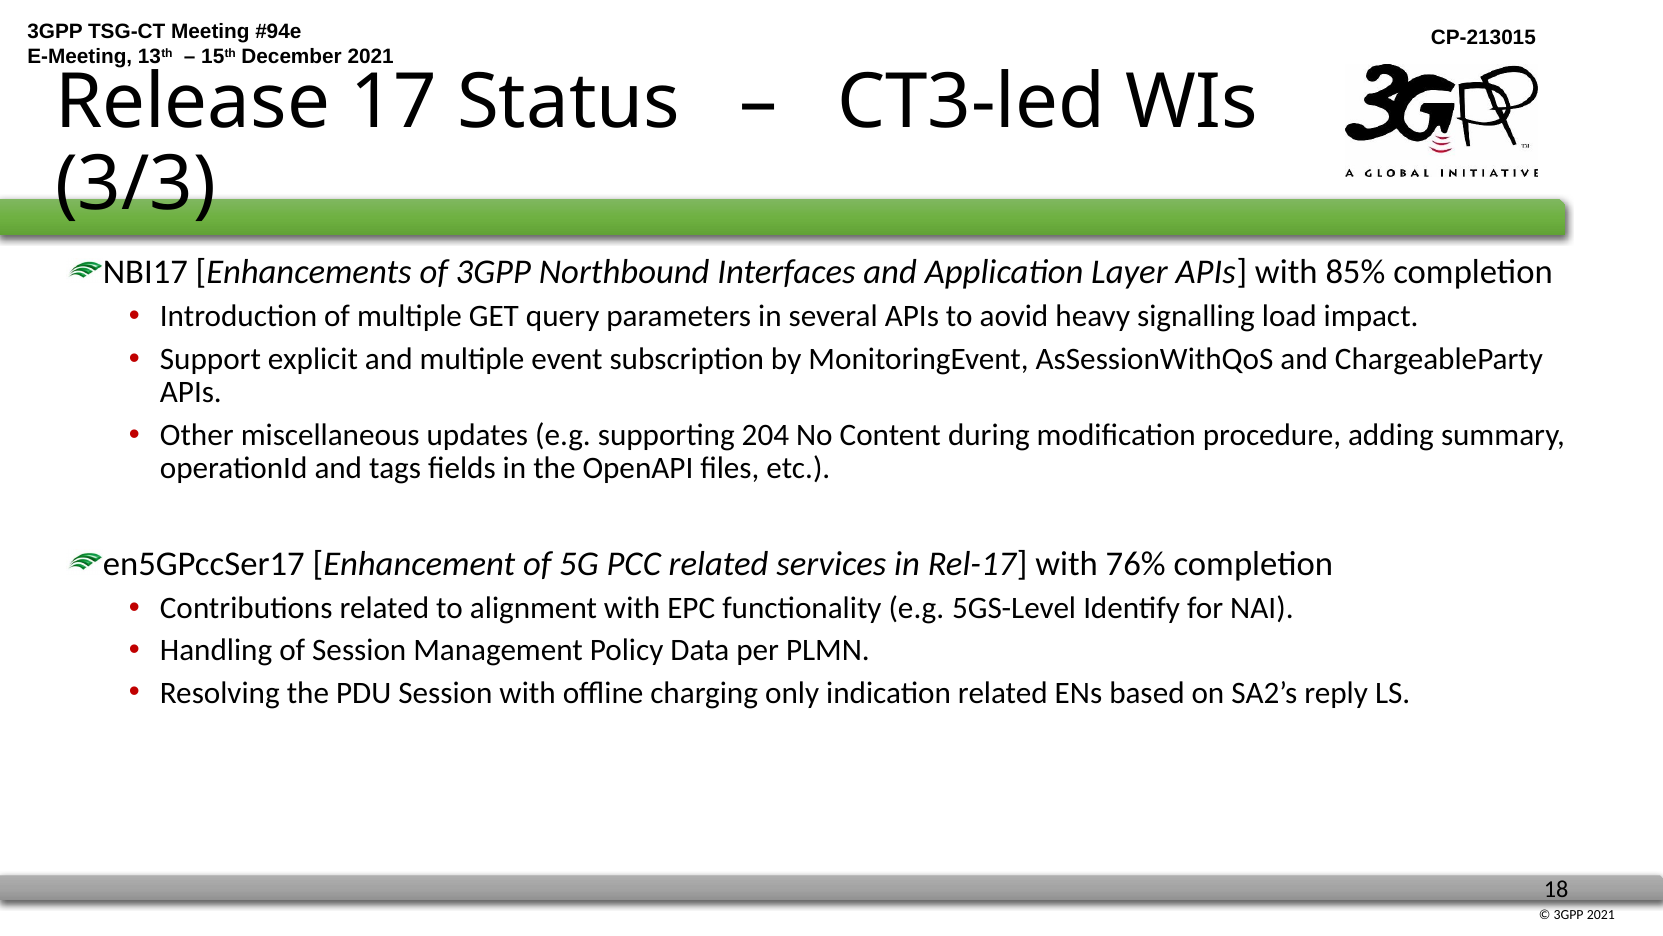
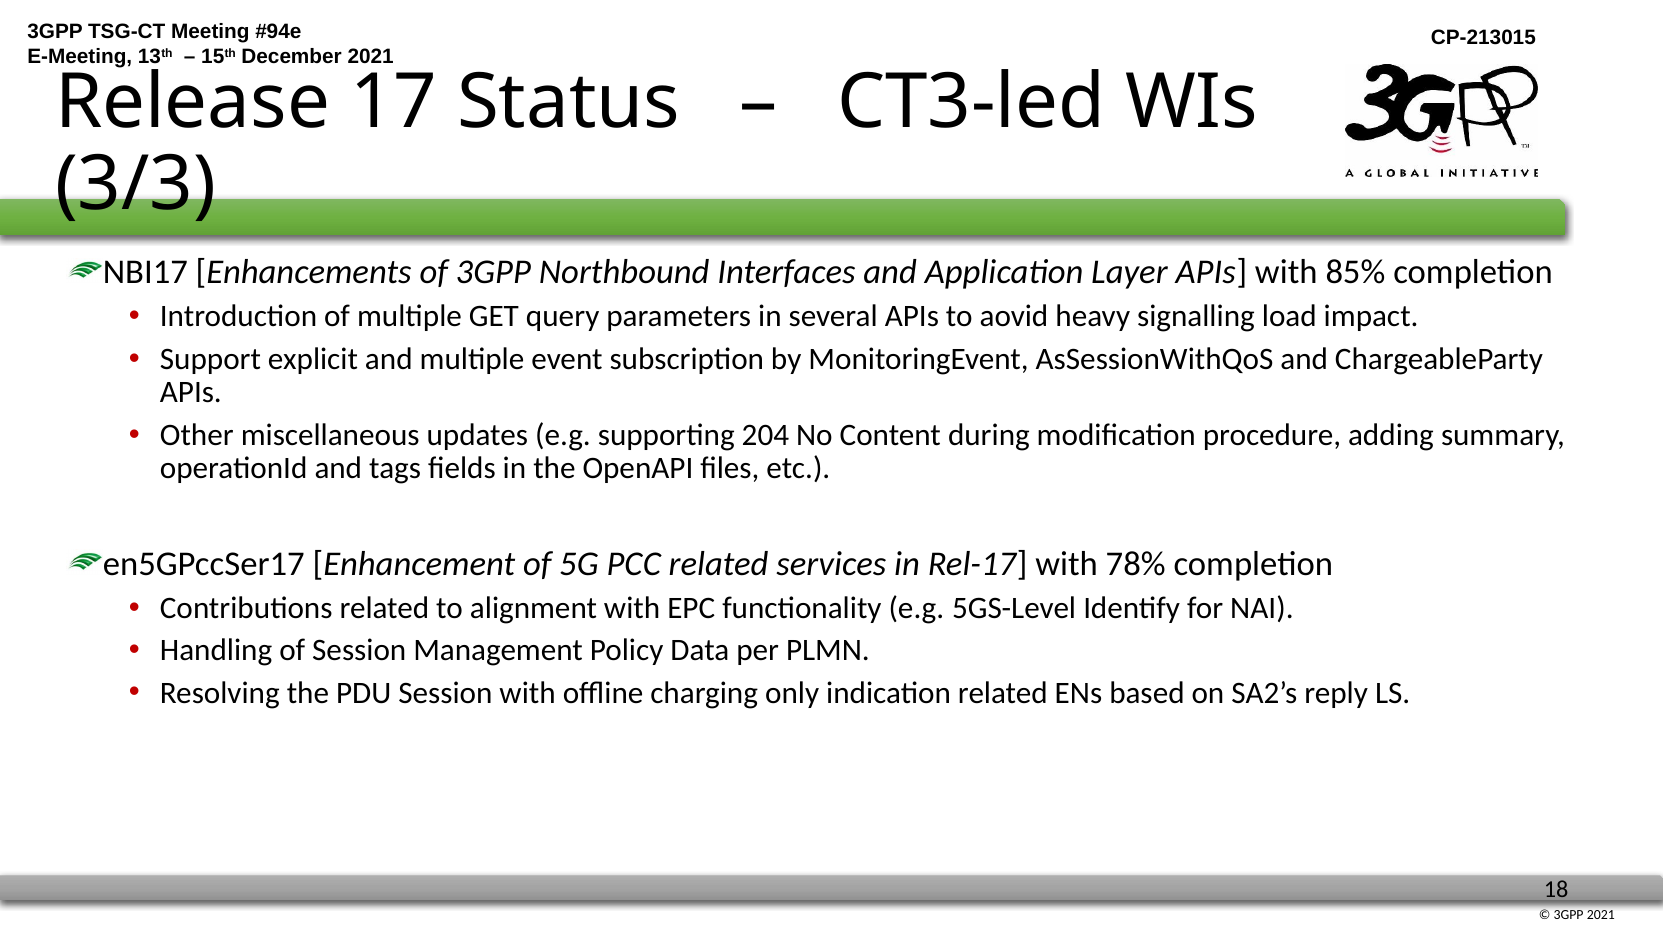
76%: 76% -> 78% (1136, 564)
